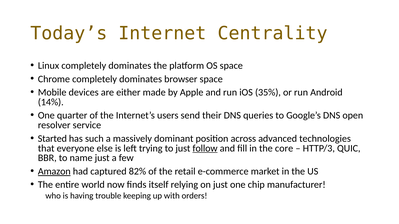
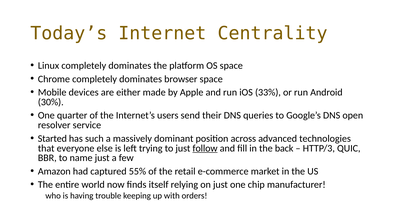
35%: 35% -> 33% (268, 93)
14%: 14% -> 30% (51, 102)
core: core -> back (284, 149)
Amazon underline: present -> none (54, 172)
82%: 82% -> 55% (137, 172)
